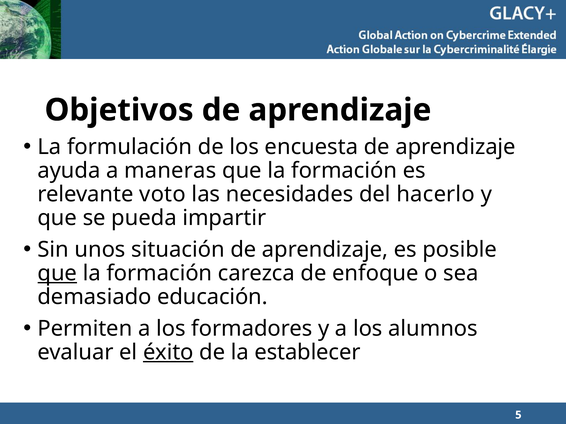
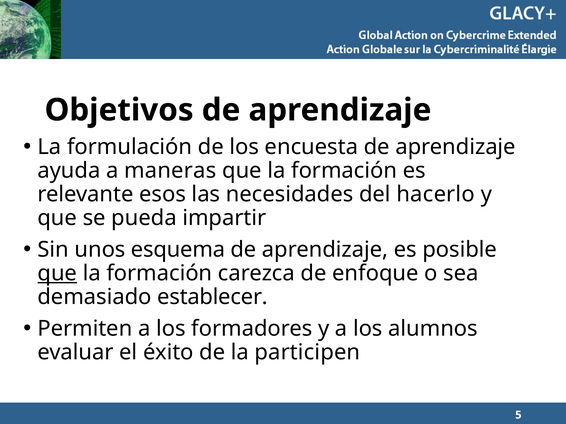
voto: voto -> esos (163, 194)
situación: situación -> esquema (178, 250)
educación: educación -> establecer (213, 297)
éxito underline: present -> none (168, 353)
establecer: establecer -> participen (307, 353)
